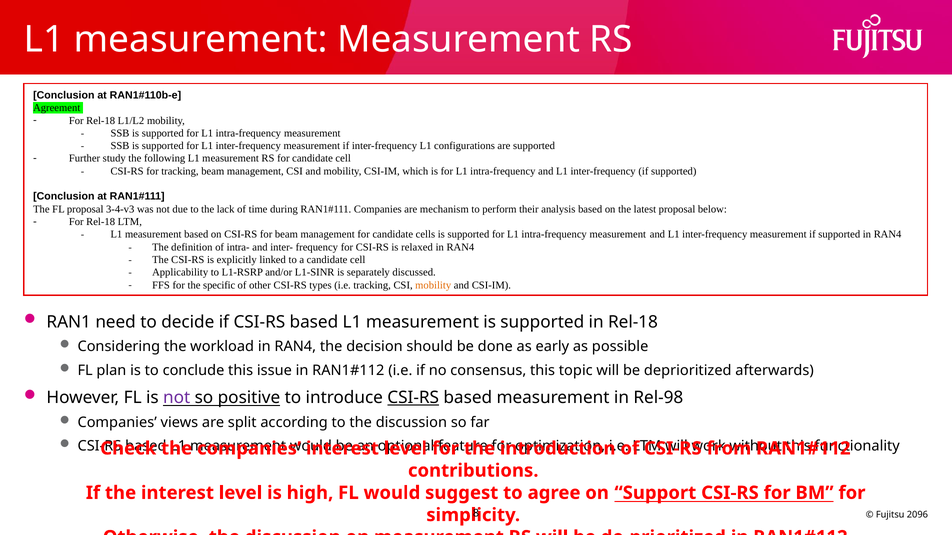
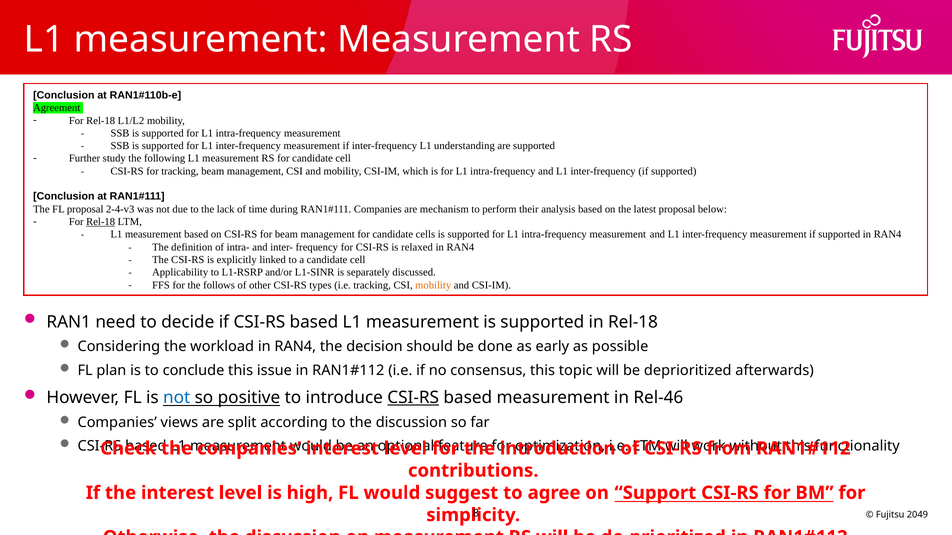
configurations: configurations -> understanding (464, 146)
3-4-v3: 3-4-v3 -> 2-4-v3 (120, 209)
Rel-18 underline: none -> present (101, 222)
specific: specific -> follows (219, 285)
not colour: purple -> blue (177, 398)
Rel-98: Rel-98 -> Rel-46 (658, 398)
2096: 2096 -> 2049 (917, 515)
